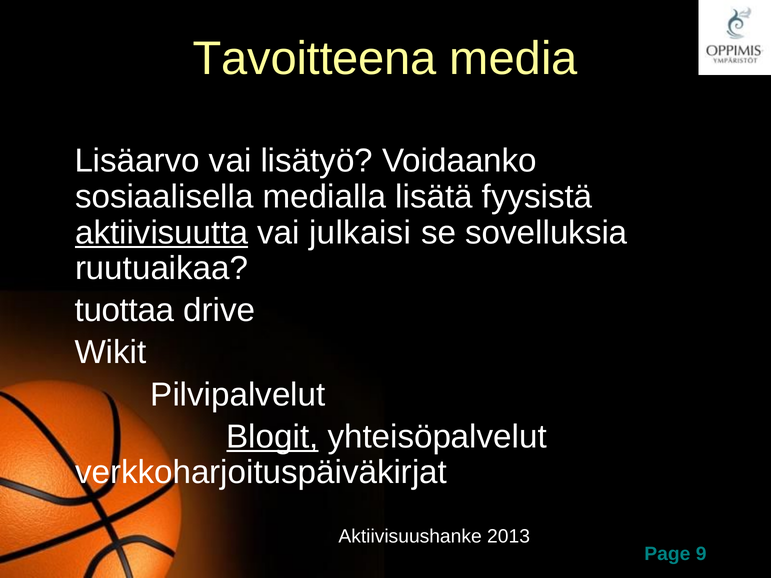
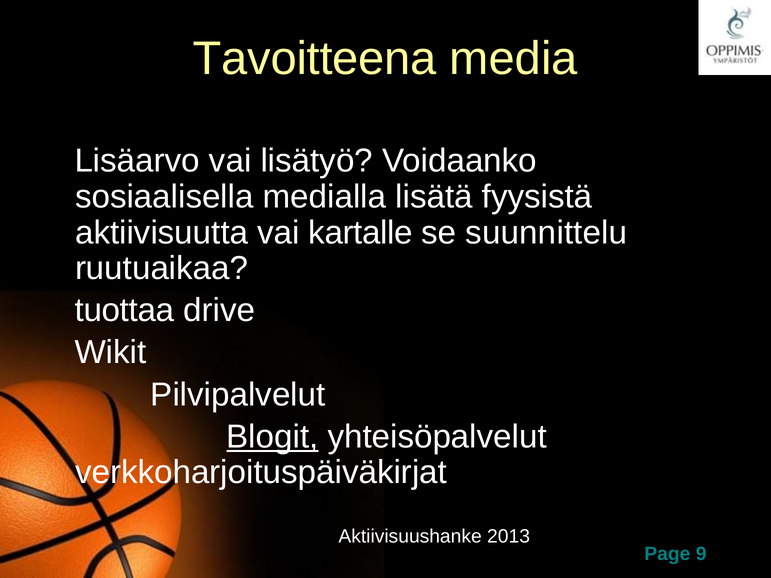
aktiivisuutta underline: present -> none (162, 233)
julkaisi: julkaisi -> kartalle (361, 233)
sovelluksia: sovelluksia -> suunnittelu (546, 233)
